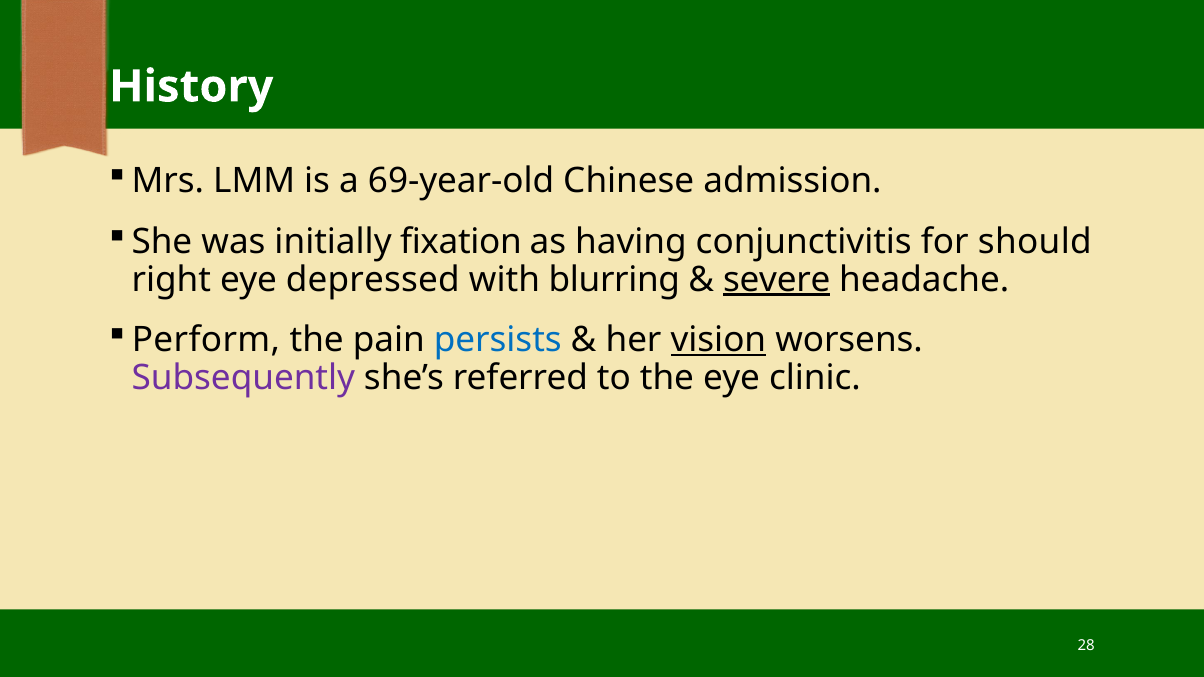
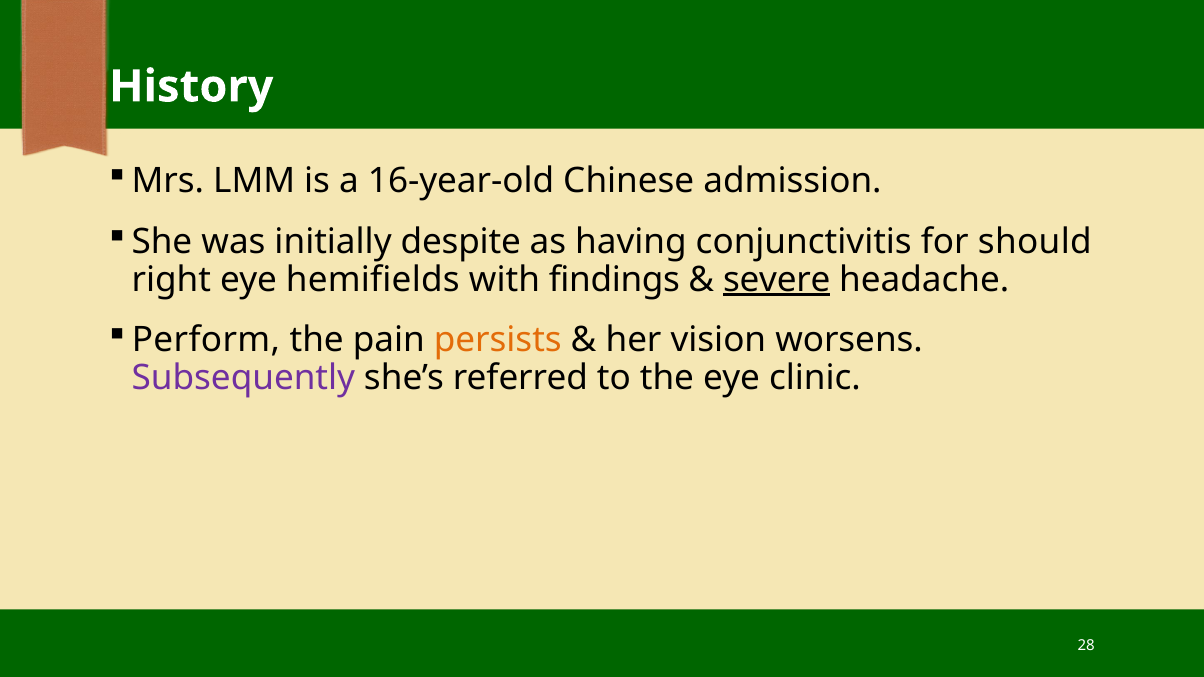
69-year-old: 69-year-old -> 16-year-old (461, 181)
fixation: fixation -> despite (461, 242)
depressed: depressed -> hemifields (373, 280)
blurring: blurring -> findings (614, 280)
persists colour: blue -> orange (498, 340)
vision underline: present -> none (718, 340)
